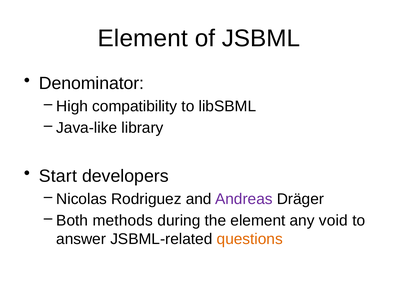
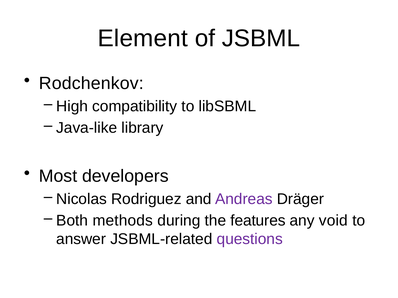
Denominator: Denominator -> Rodchenkov (91, 83)
Start: Start -> Most (58, 176)
the element: element -> features (258, 221)
questions colour: orange -> purple (250, 240)
